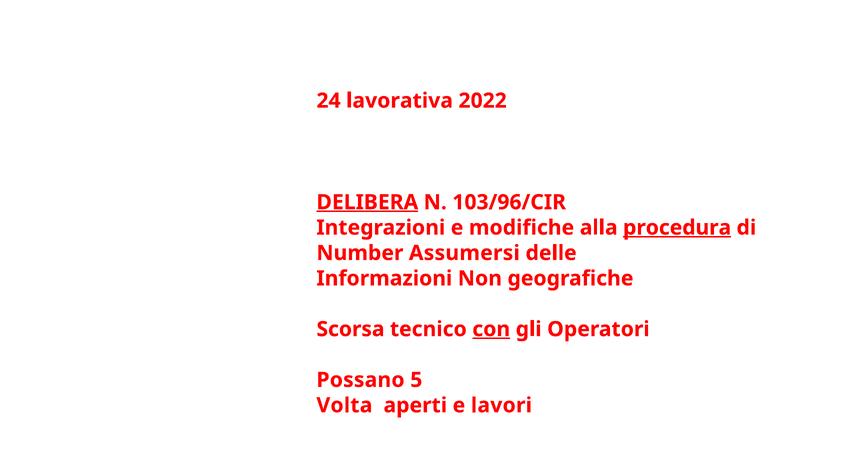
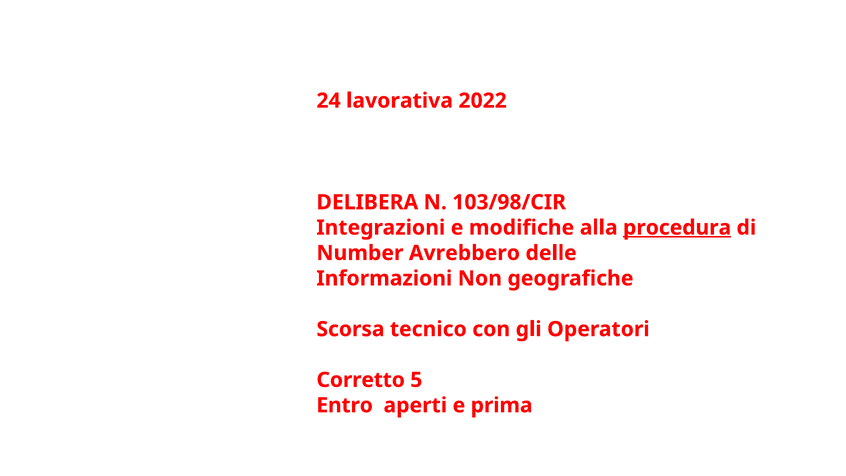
DELIBERA underline: present -> none (367, 202)
103/96/CIR: 103/96/CIR -> 103/98/CIR (509, 202)
Assumersi: Assumersi -> Avrebbero (464, 253)
con underline: present -> none (491, 329)
Possano: Possano -> Corretto (361, 380)
Volta: Volta -> Entro (345, 405)
lavori: lavori -> prima (502, 405)
